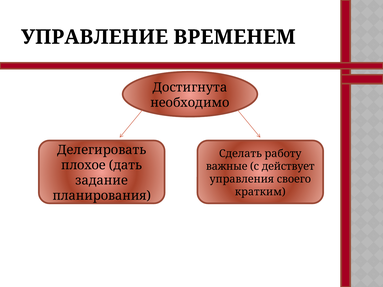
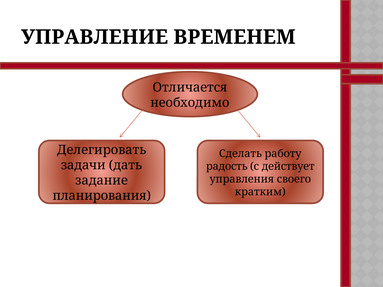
Достигнута: Достигнута -> Отличается (190, 87)
плохое: плохое -> задачи (84, 165)
важные: важные -> радость (227, 166)
